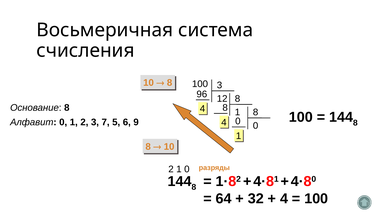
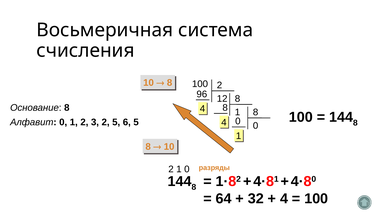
100 3: 3 -> 2 (219, 85)
3 7: 7 -> 2 (106, 122)
6 9: 9 -> 5 (136, 122)
